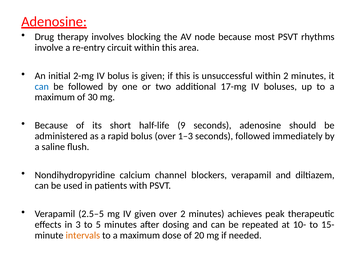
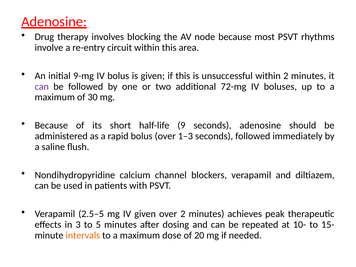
2-mg: 2-mg -> 9-mg (84, 76)
can colour: blue -> purple (42, 86)
17-mg: 17-mg -> 72-mg (234, 86)
